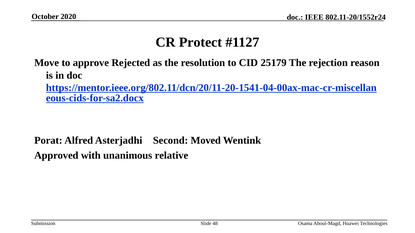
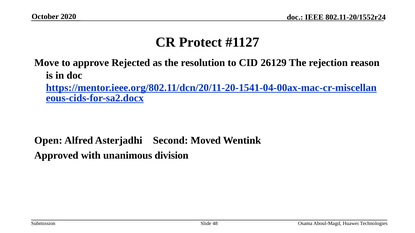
25179: 25179 -> 26129 (274, 63)
Porat: Porat -> Open (48, 141)
relative: relative -> division (172, 156)
